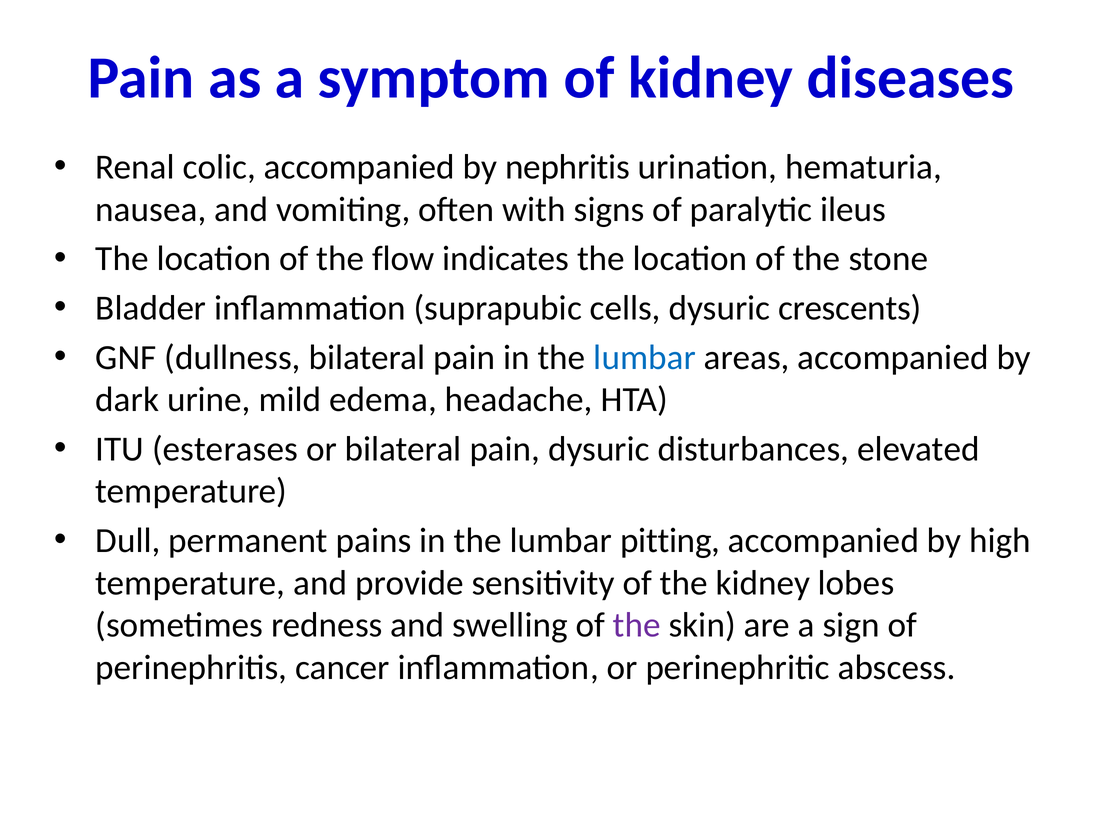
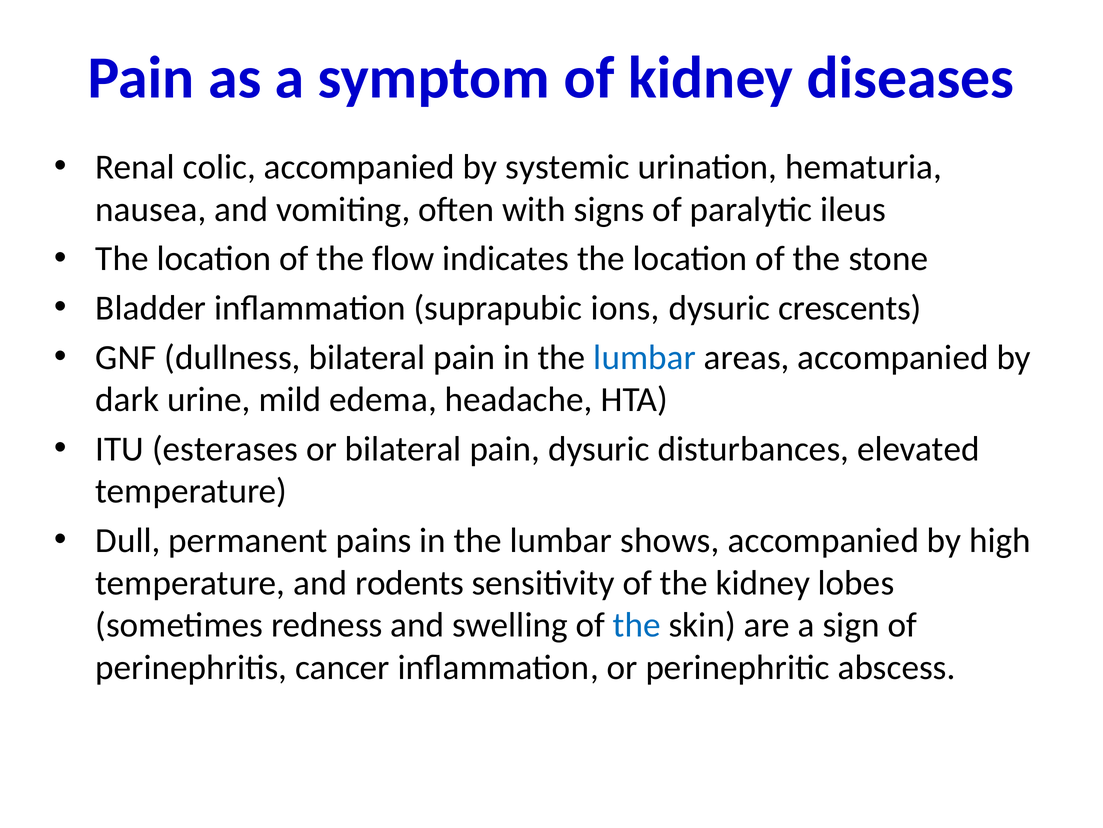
nephritis: nephritis -> systemic (567, 167)
cells: cells -> ions (625, 308)
pitting: pitting -> shows (670, 540)
provide: provide -> rodents (410, 582)
the colour: purple -> blue (637, 625)
